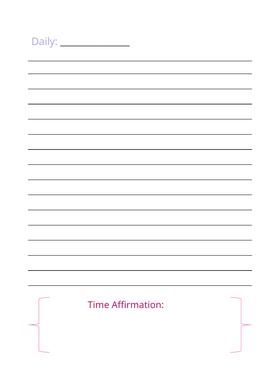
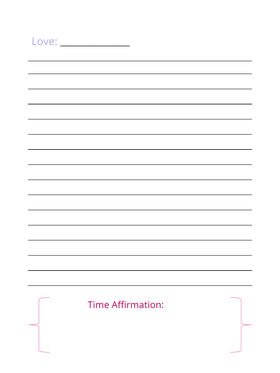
Daily: Daily -> Love (45, 42)
